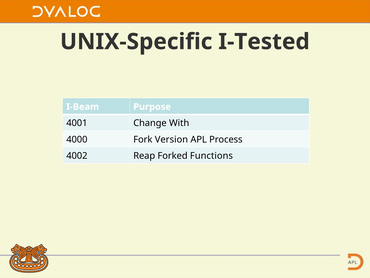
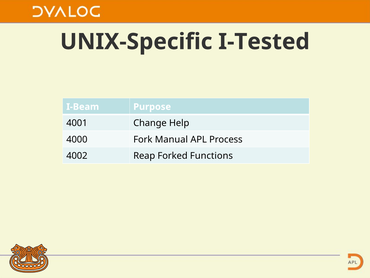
With: With -> Help (179, 123)
Version: Version -> Manual (171, 139)
